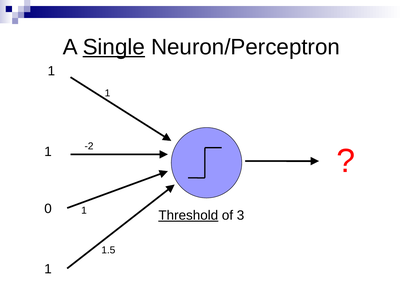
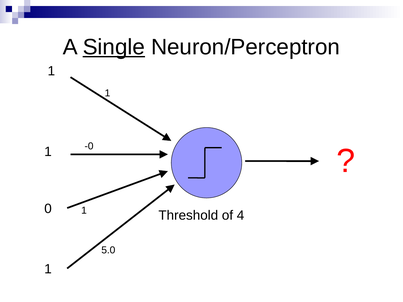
-2: -2 -> -0 (89, 146)
Threshold underline: present -> none (188, 216)
3: 3 -> 4 (241, 216)
1.5: 1.5 -> 5.0 (108, 251)
